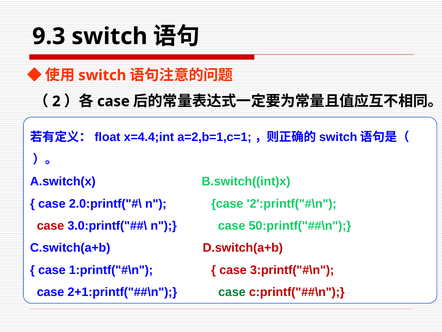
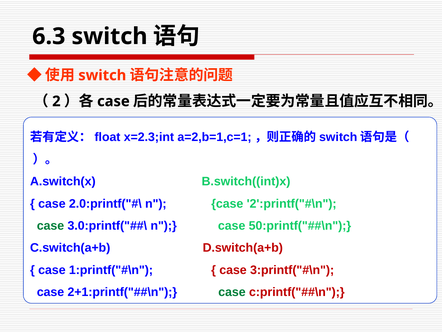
9.3: 9.3 -> 6.3 (49, 36)
x=4.4;int: x=4.4;int -> x=2.3;int (149, 137)
case colour: red -> green (50, 225)
